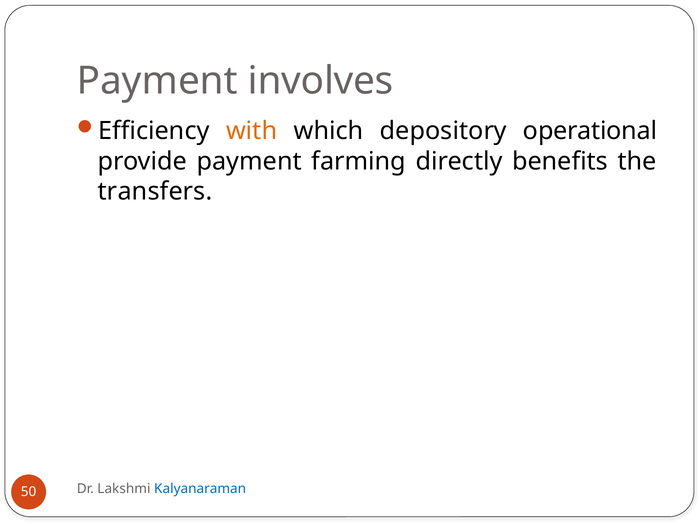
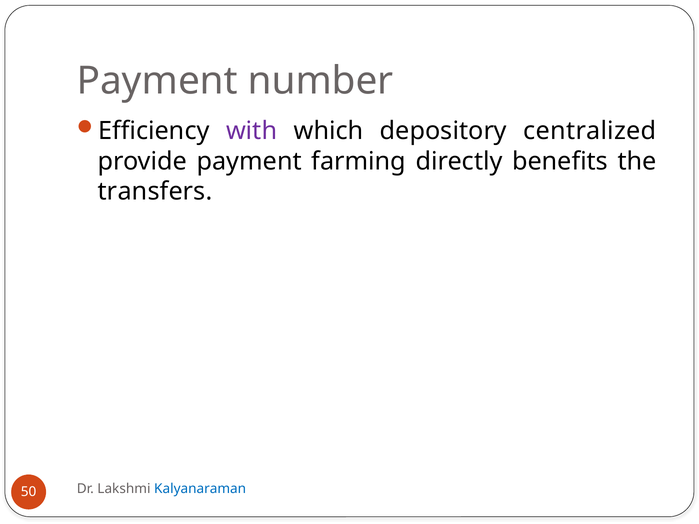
involves: involves -> number (321, 81)
with colour: orange -> purple (252, 131)
operational: operational -> centralized (590, 131)
